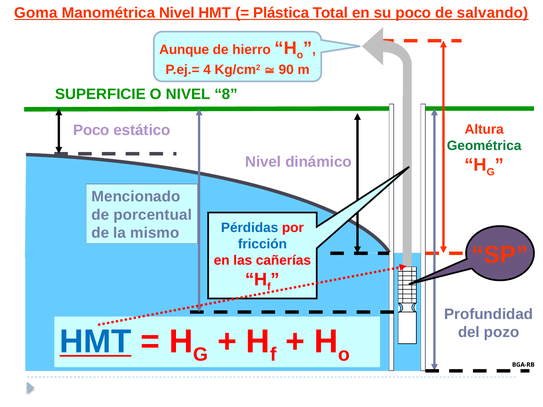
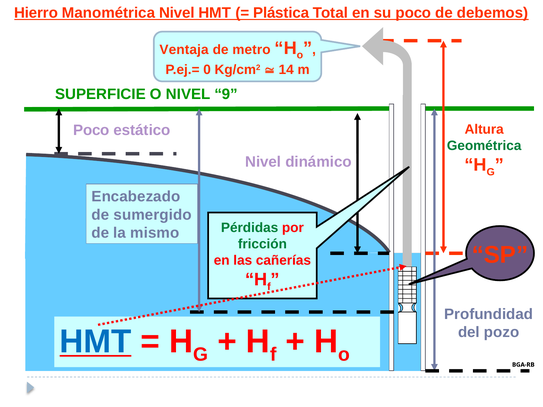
Goma: Goma -> Hierro (36, 13)
salvando: salvando -> debemos (493, 13)
Aunque: Aunque -> Ventaja (184, 50)
hierro: hierro -> metro (251, 50)
4: 4 -> 0 (207, 70)
90: 90 -> 14 (286, 70)
8: 8 -> 9 (226, 94)
Mencionado: Mencionado -> Encabezado (136, 197)
porcentual: porcentual -> sumergido (153, 215)
Pérdidas colour: blue -> green (250, 228)
fricción colour: blue -> green (262, 244)
